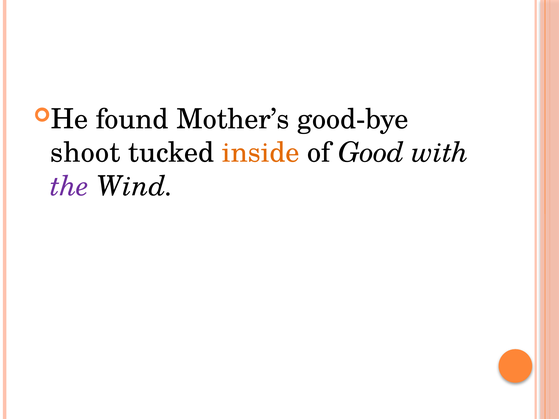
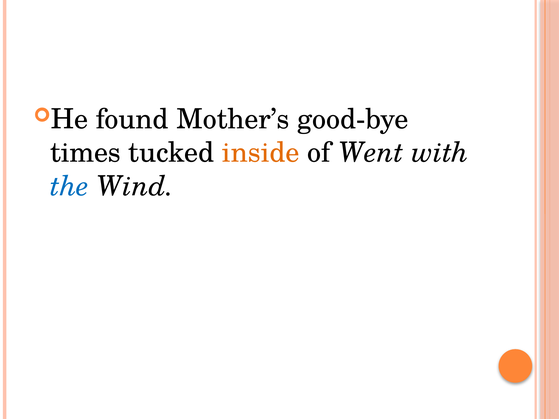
shoot: shoot -> times (86, 153)
Good: Good -> Went (371, 153)
the colour: purple -> blue (70, 186)
